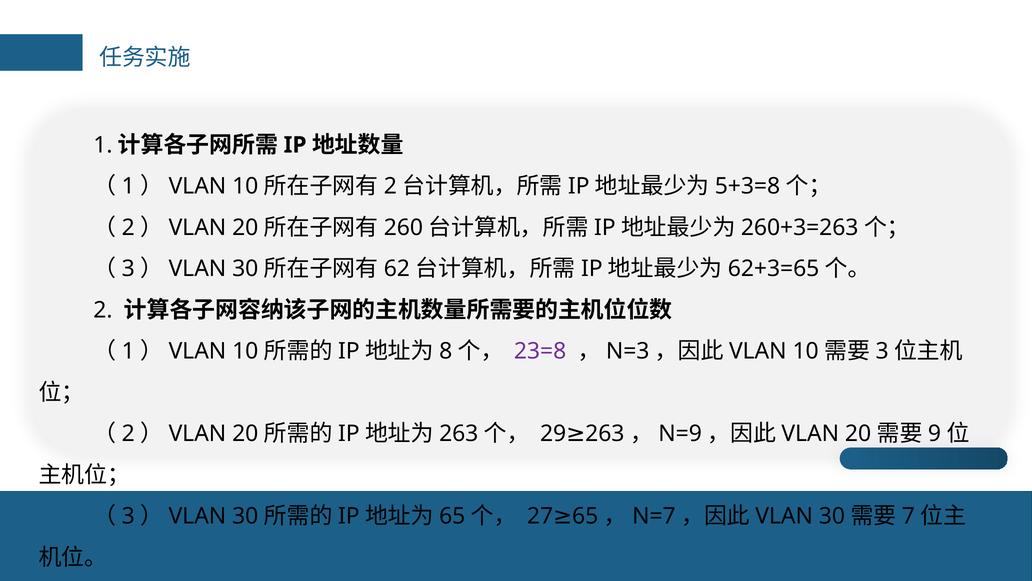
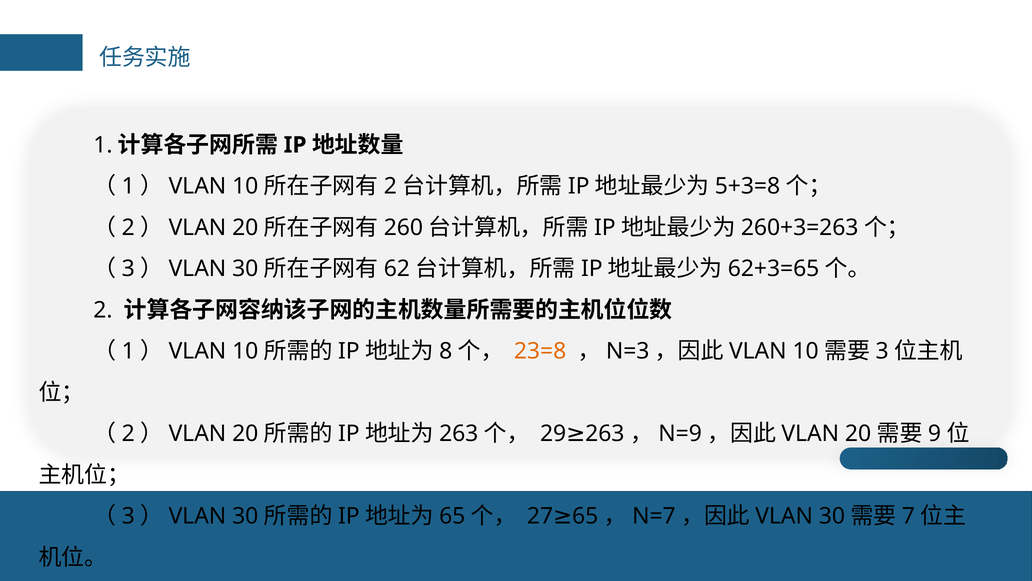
23=8 colour: purple -> orange (540, 351)
